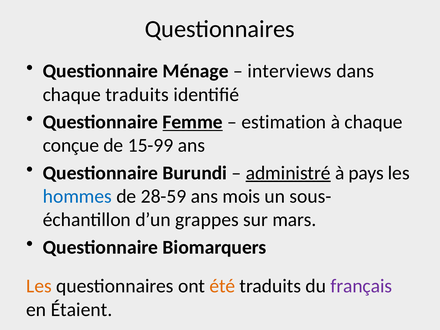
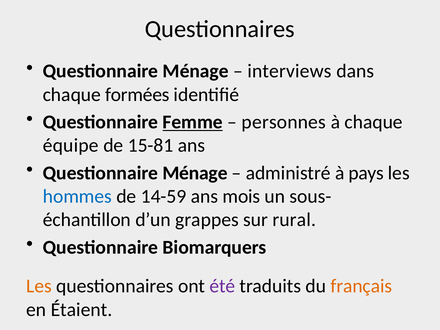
chaque traduits: traduits -> formées (137, 95)
estimation: estimation -> personnes (284, 122)
conçue: conçue -> équipe (71, 146)
15-99: 15-99 -> 15-81 (151, 146)
Burundi: Burundi -> Ménage (195, 173)
administré underline: present -> none (288, 173)
28-59: 28-59 -> 14-59 (164, 196)
mars: mars -> rural (294, 220)
été colour: orange -> purple (222, 286)
français colour: purple -> orange (361, 286)
